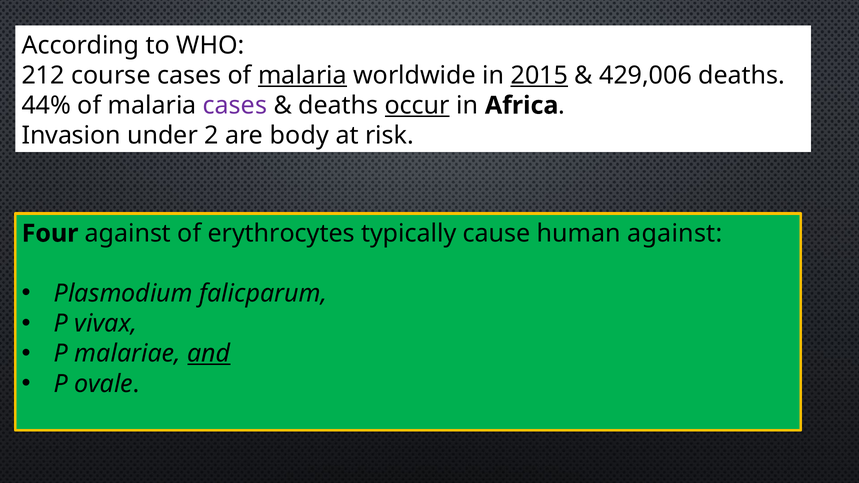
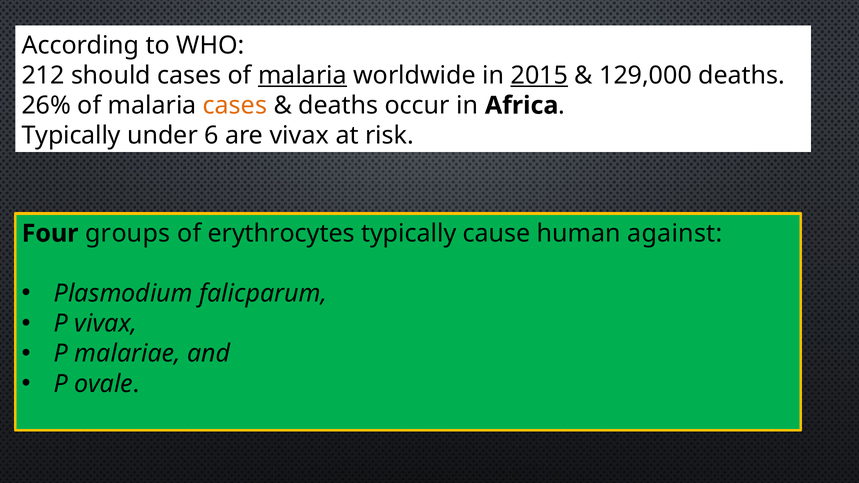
course: course -> should (111, 75)
429,006: 429,006 -> 129,000 (646, 75)
44%: 44% -> 26% (46, 106)
cases colour: purple -> orange (235, 106)
occur underline: present -> none (417, 106)
Invasion: Invasion -> Typically (71, 136)
2: 2 -> 6 (211, 136)
are body: body -> vivax (299, 136)
Four against: against -> groups (128, 233)
and underline: present -> none (209, 354)
